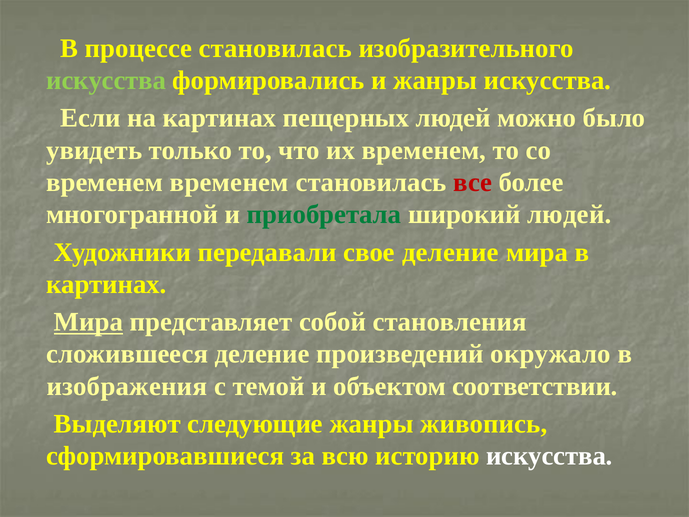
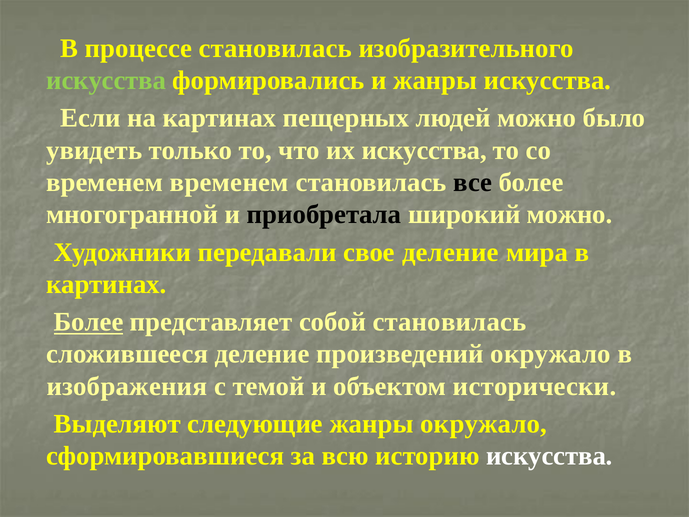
их временем: временем -> искусства (424, 150)
все colour: red -> black (473, 182)
приобретала colour: green -> black (324, 215)
широкий людей: людей -> можно (570, 215)
Мира: Мира -> Более (89, 322)
собой становления: становления -> становилась (450, 322)
соответствии: соответствии -> исторически (535, 386)
жанры живопись: живопись -> окружало (484, 424)
